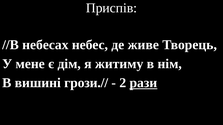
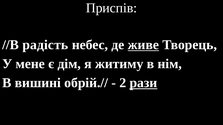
небесах: небесах -> радість (45, 45)
живе underline: none -> present (143, 45)
грози.//: грози.// -> обрій.// (86, 83)
